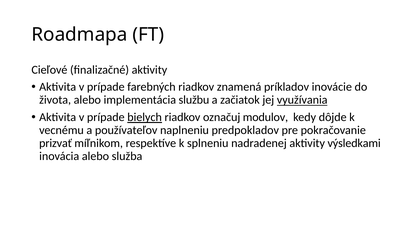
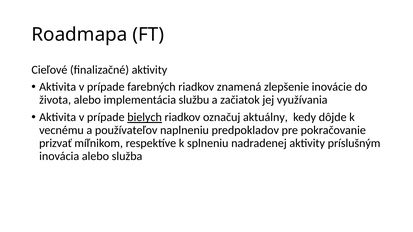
príkladov: príkladov -> zlepšenie (287, 87)
využívania underline: present -> none (302, 100)
modulov: modulov -> aktuálny (265, 117)
výsledkami: výsledkami -> príslušným (354, 143)
